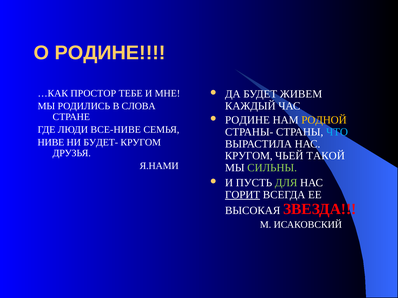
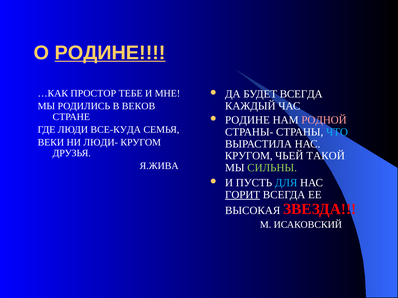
РОДИНЕ underline: none -> present (110, 53)
БУДЕТ ЖИВЕМ: ЖИВЕМ -> ВСЕГДА (301, 94)
СЛОВА: СЛОВА -> ВЕКОВ (139, 106)
РОДНОЙ colour: yellow -> pink (324, 120)
ВСЕ-НИВЕ: ВСЕ-НИВЕ -> ВСЕ-КУДА (116, 130)
НИВЕ: НИВЕ -> ВЕКИ (51, 143)
БУДЕТ-: БУДЕТ- -> ЛЮДИ- (101, 143)
Я.НАМИ: Я.НАМИ -> Я.ЖИВА (159, 166)
ДЛЯ colour: light green -> light blue (286, 183)
